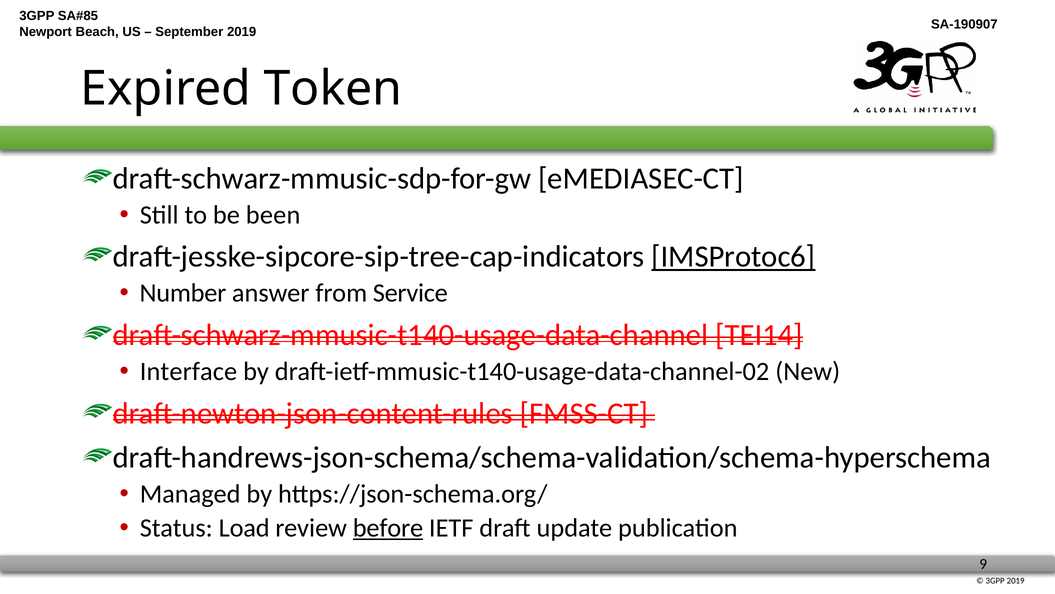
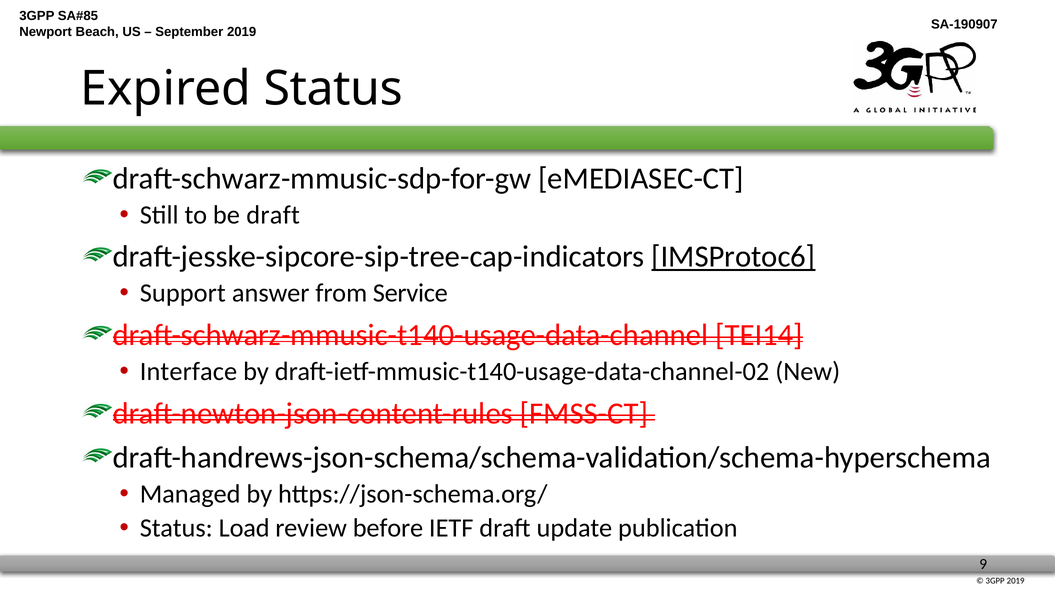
Expired Token: Token -> Status (333, 89)
be been: been -> draft (273, 215)
Number: Number -> Support (183, 293)
before underline: present -> none (388, 528)
